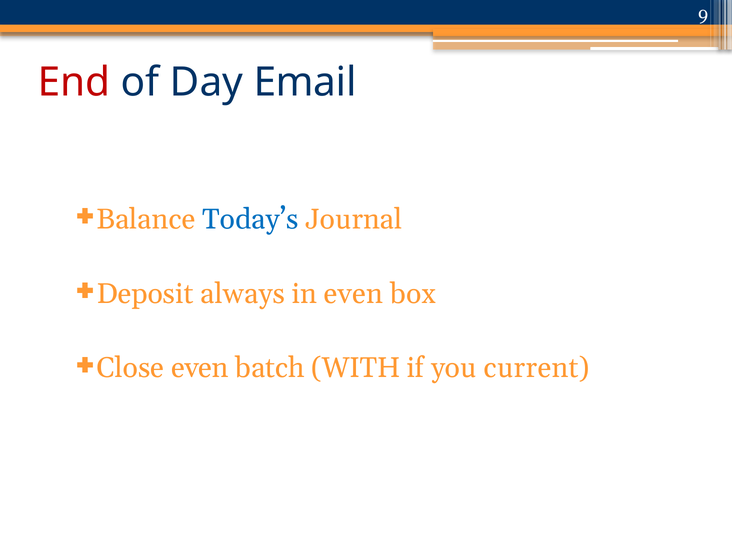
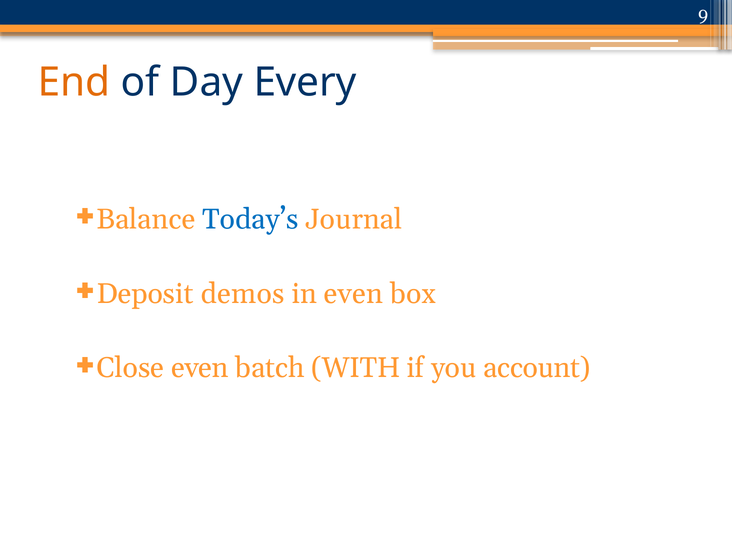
End colour: red -> orange (74, 82)
Email: Email -> Every (305, 82)
always: always -> demos (243, 294)
current: current -> account (537, 368)
